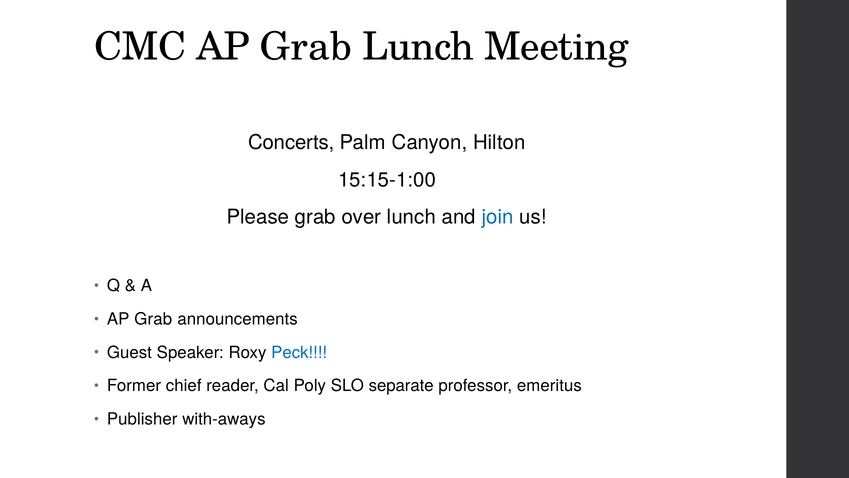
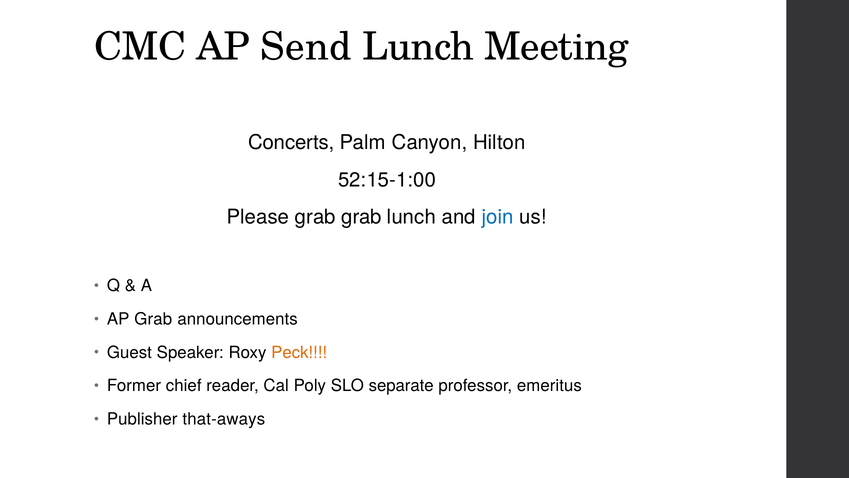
CMC AP Grab: Grab -> Send (306, 47)
15:15-1:00: 15:15-1:00 -> 52:15-1:00 (387, 180)
grab over: over -> grab (361, 217)
Peck colour: blue -> orange (299, 352)
with-aways: with-aways -> that-aways (224, 419)
